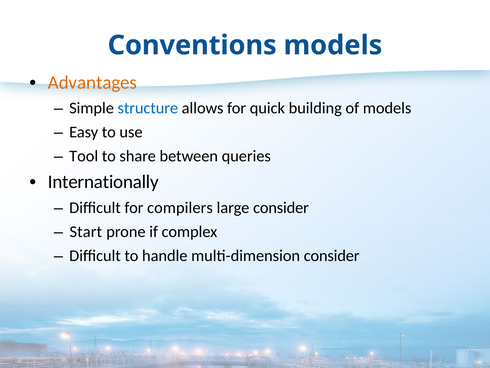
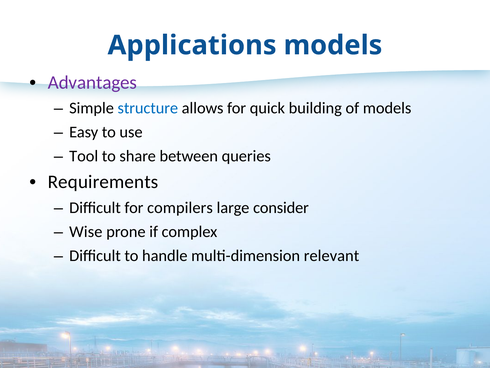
Conventions: Conventions -> Applications (192, 45)
Advantages colour: orange -> purple (92, 82)
Internationally: Internationally -> Requirements (103, 182)
Start: Start -> Wise (86, 231)
multi-dimension consider: consider -> relevant (332, 255)
